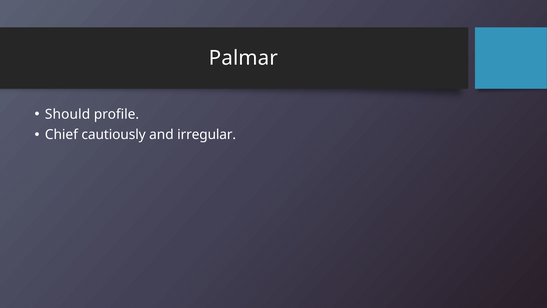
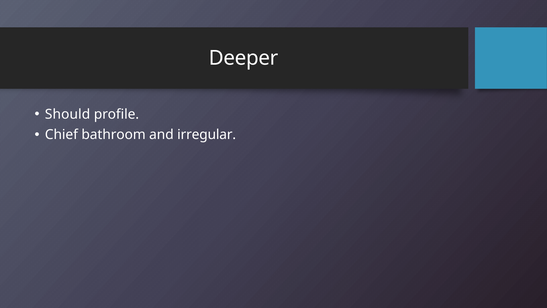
Palmar: Palmar -> Deeper (244, 58)
cautiously: cautiously -> bathroom (114, 135)
